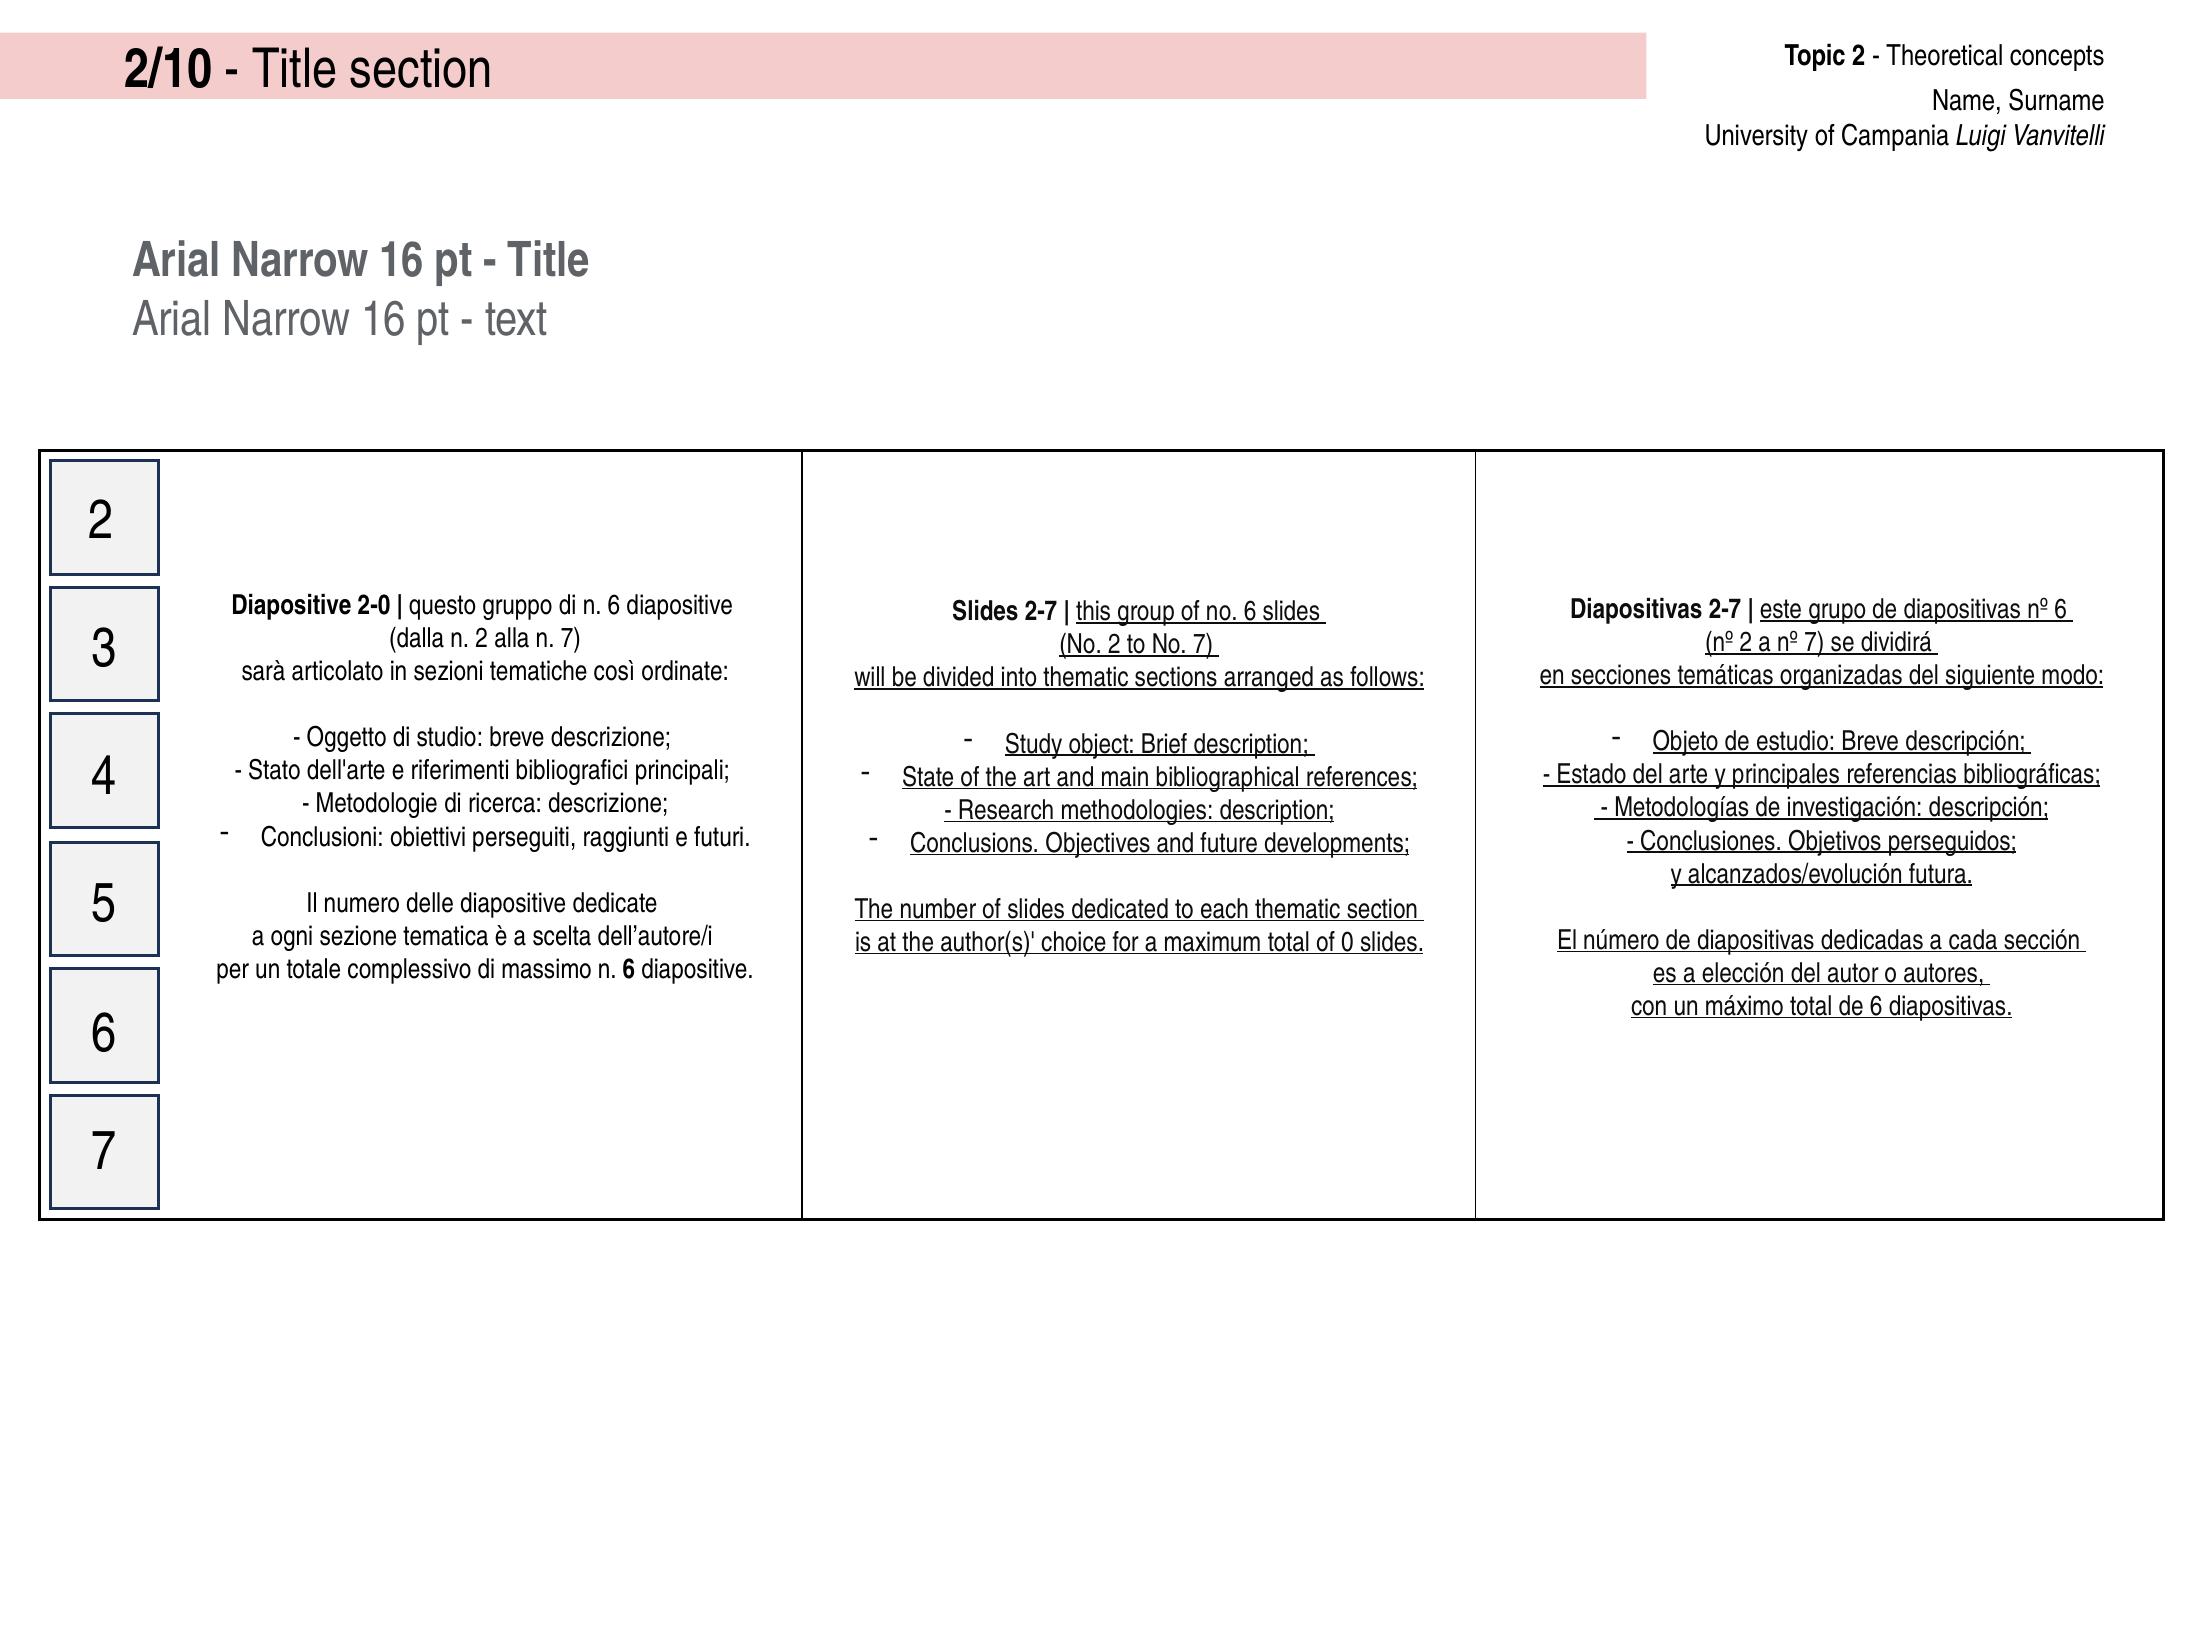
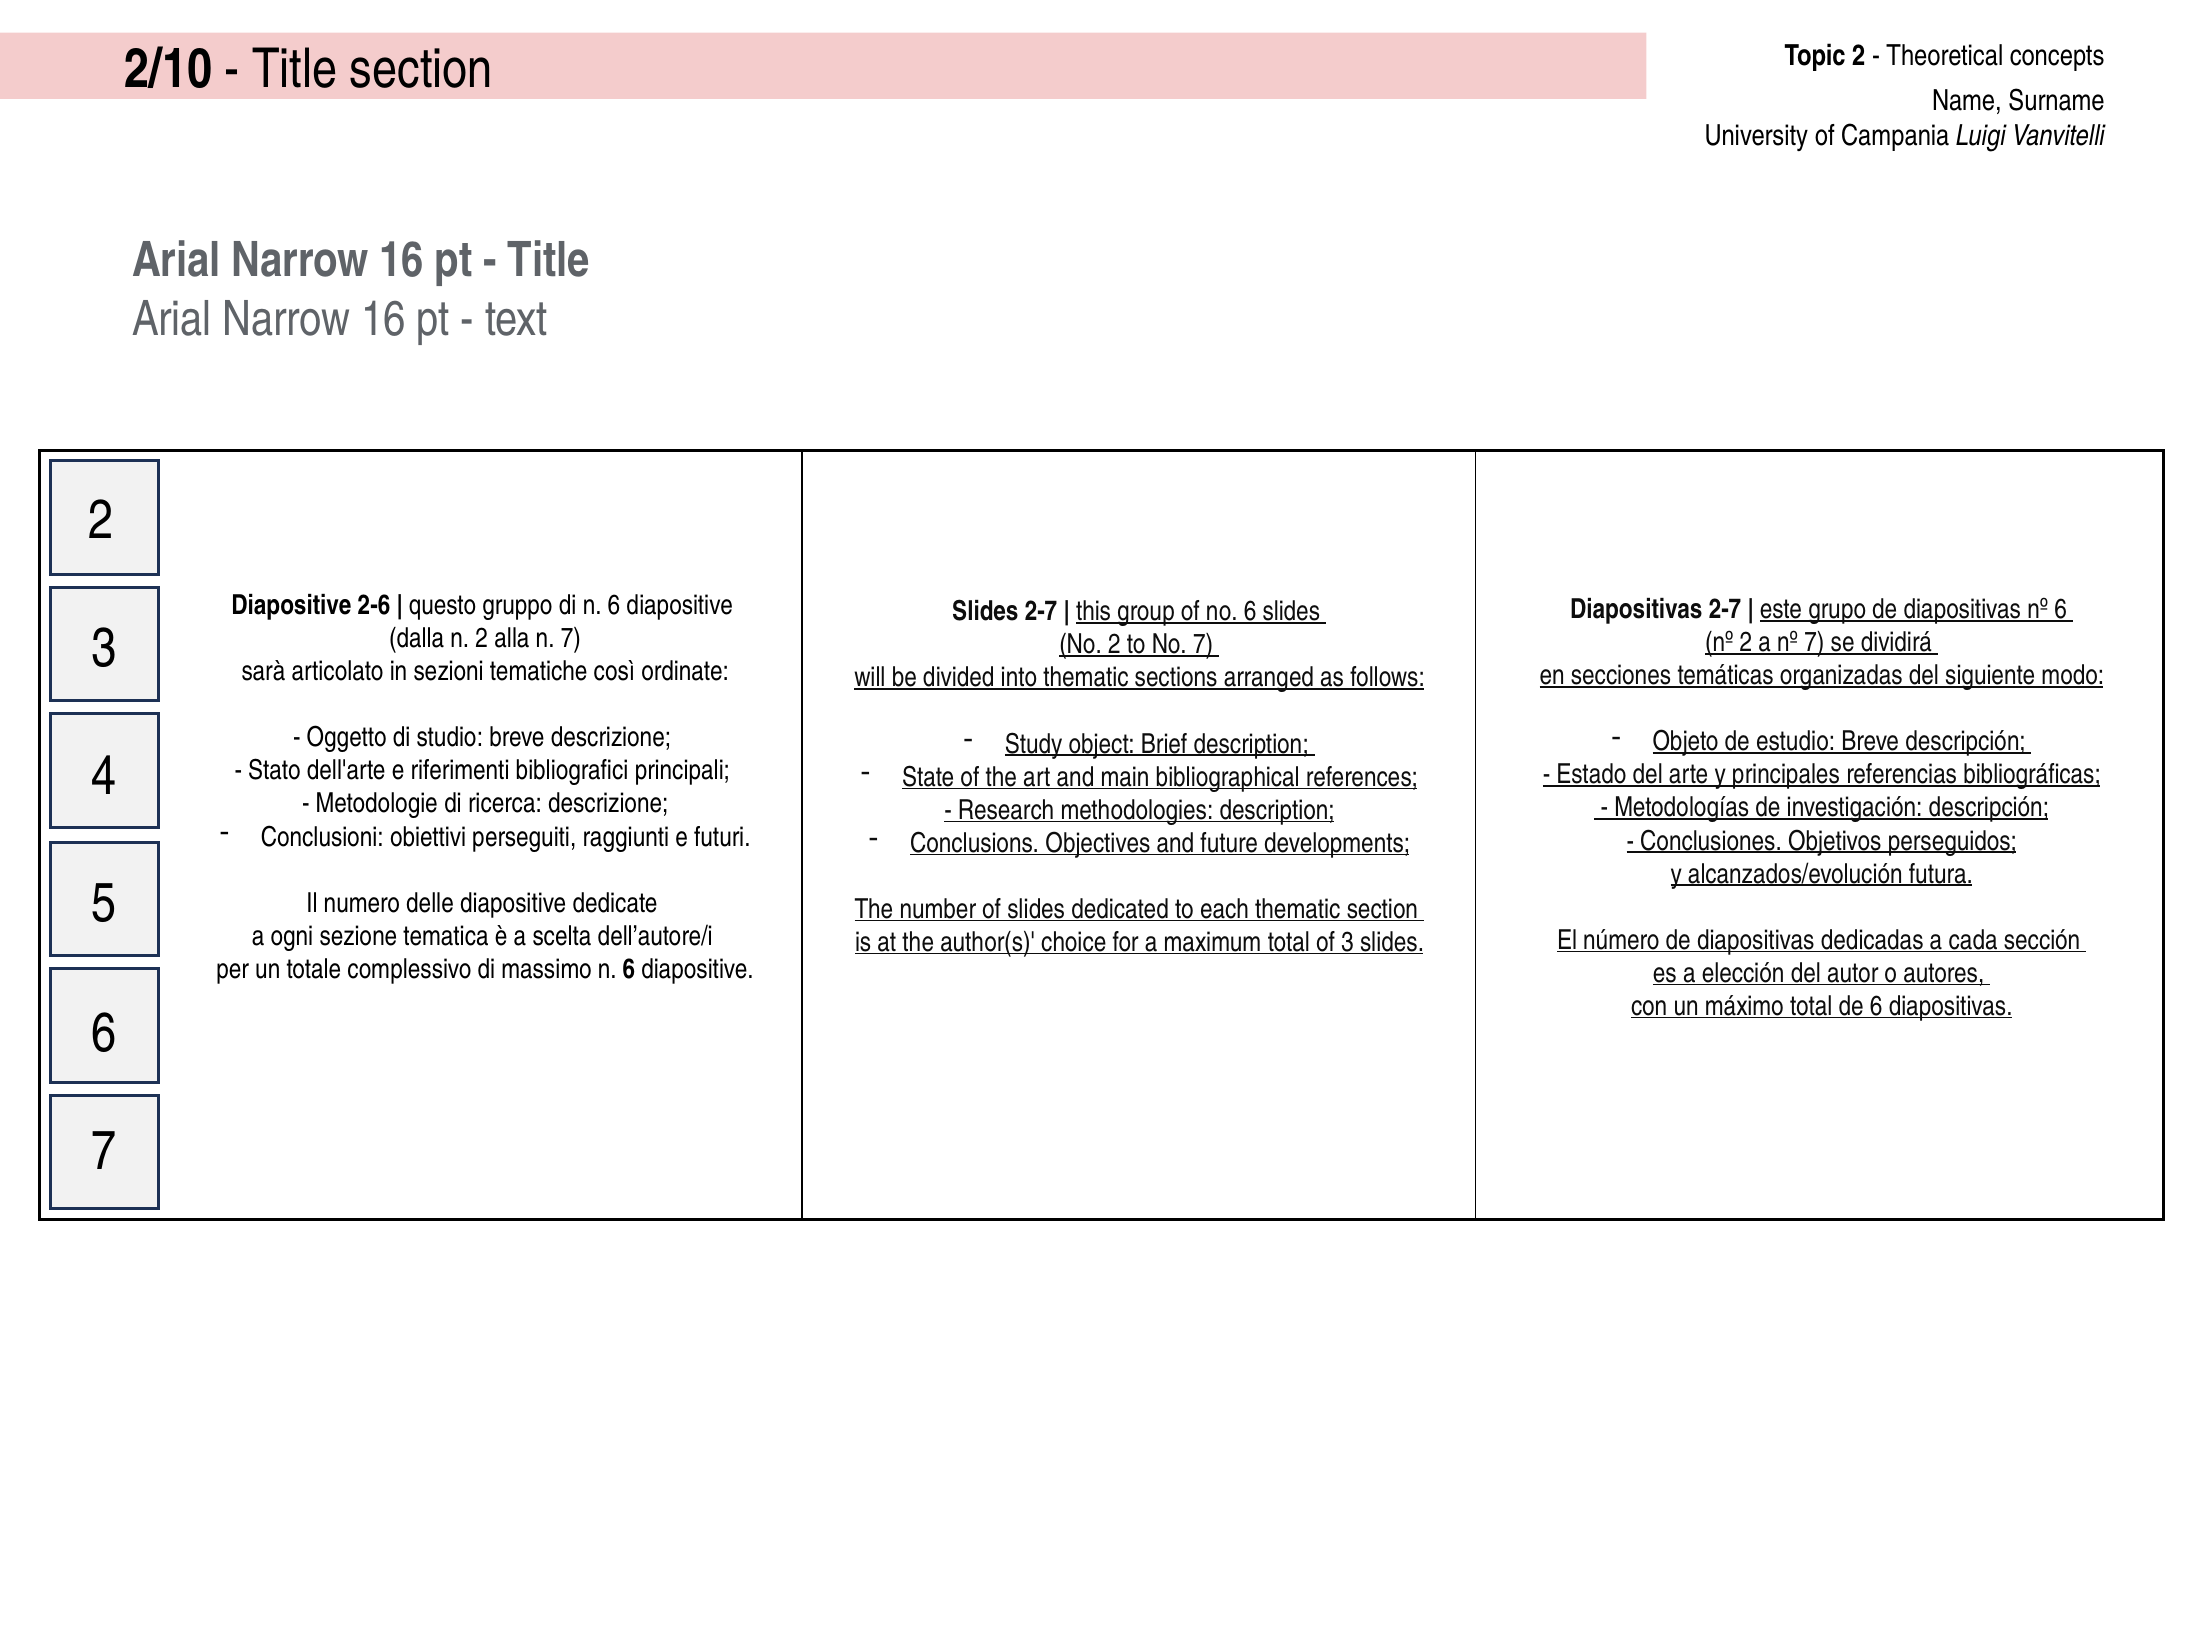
2-0: 2-0 -> 2-6 (374, 605)
of 0: 0 -> 3 (1347, 942)
